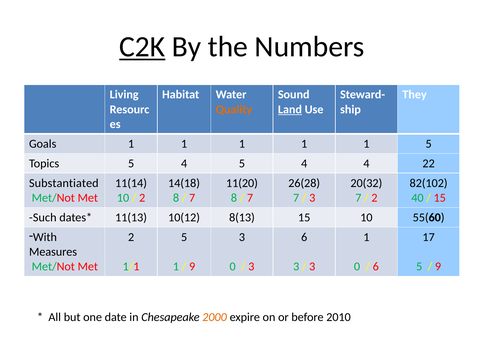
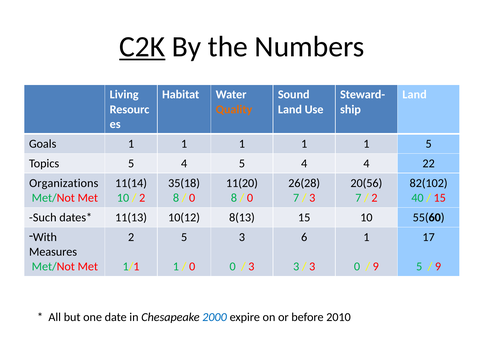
They: They -> Land (415, 95)
Land underline: present -> none (290, 109)
Substantiated: Substantiated -> Organizations (64, 183)
14(18: 14(18 -> 35(18 (184, 183)
20(32: 20(32 -> 20(56 (366, 183)
7: 7 -> 0 (192, 198)
7: 7 -> 0 (250, 198)
9: 9 -> 0 (192, 267)
6: 6 -> 9 (376, 267)
2000 colour: orange -> blue (215, 317)
